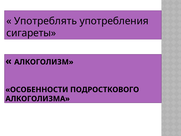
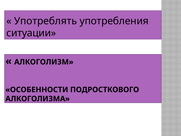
сигареты: сигареты -> ситуации (31, 33)
